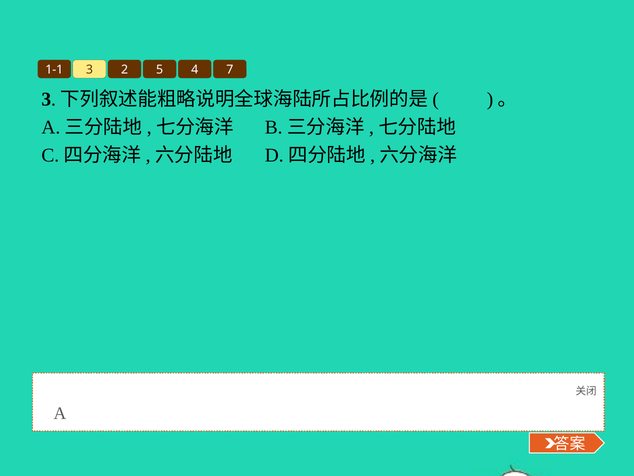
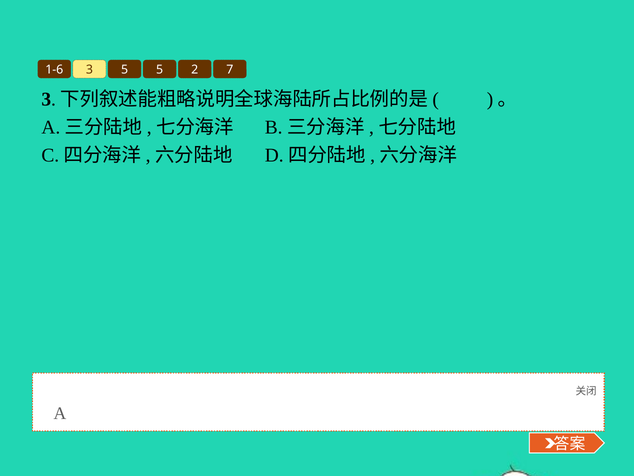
1-1: 1-1 -> 1-6 (54, 70)
3 2: 2 -> 5 (125, 70)
4: 4 -> 2 (195, 70)
